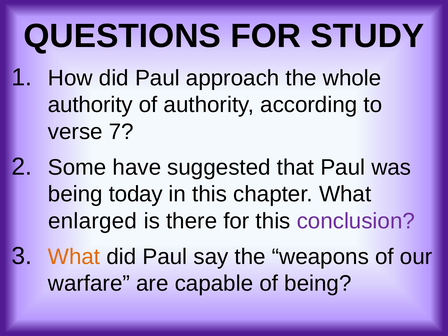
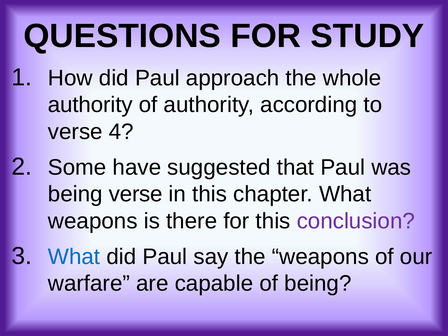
7: 7 -> 4 (121, 132)
being today: today -> verse (136, 194)
enlarged: enlarged -> weapons (93, 221)
What colour: orange -> blue (74, 257)
